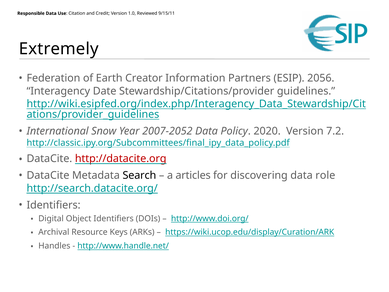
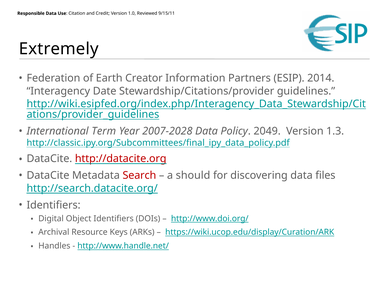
2056: 2056 -> 2014 (321, 78)
Snow: Snow -> Term (104, 131)
2007-2052: 2007-2052 -> 2007-2028 (167, 131)
2020: 2020 -> 2049 (267, 131)
7.2: 7.2 -> 1.3 (335, 131)
Search colour: black -> red (139, 175)
articles: articles -> should (193, 175)
role: role -> files (325, 175)
